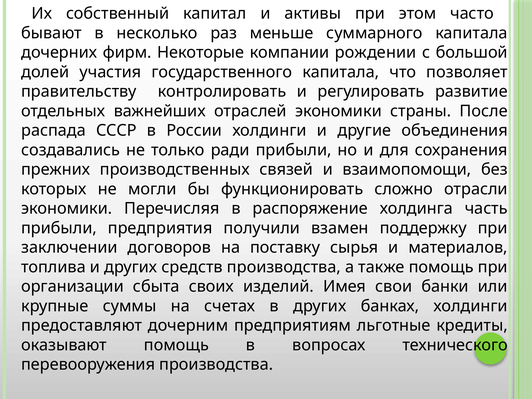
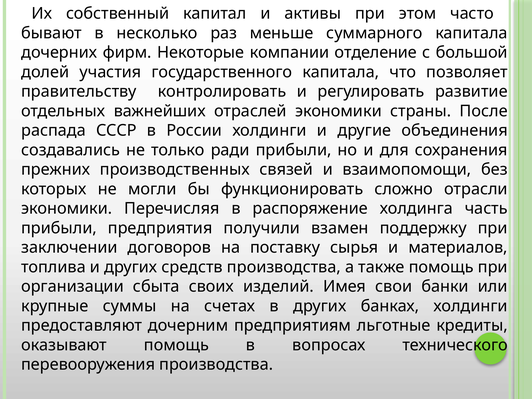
рождении: рождении -> отделение (376, 53)
